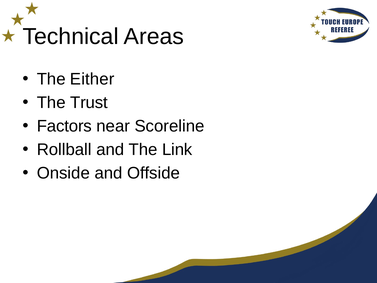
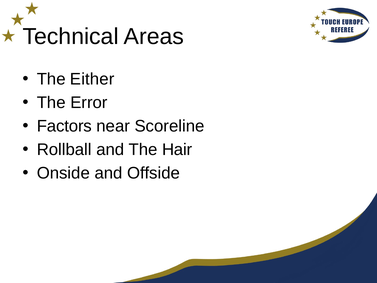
Trust: Trust -> Error (89, 103)
Link: Link -> Hair (177, 149)
